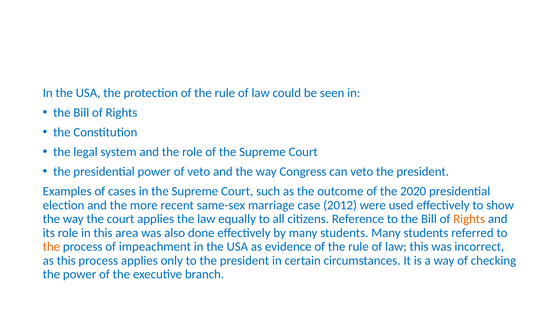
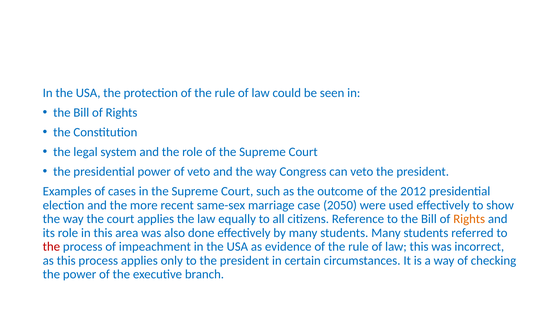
2020: 2020 -> 2012 (413, 191)
2012: 2012 -> 2050 (340, 205)
the colour: orange -> red (51, 247)
